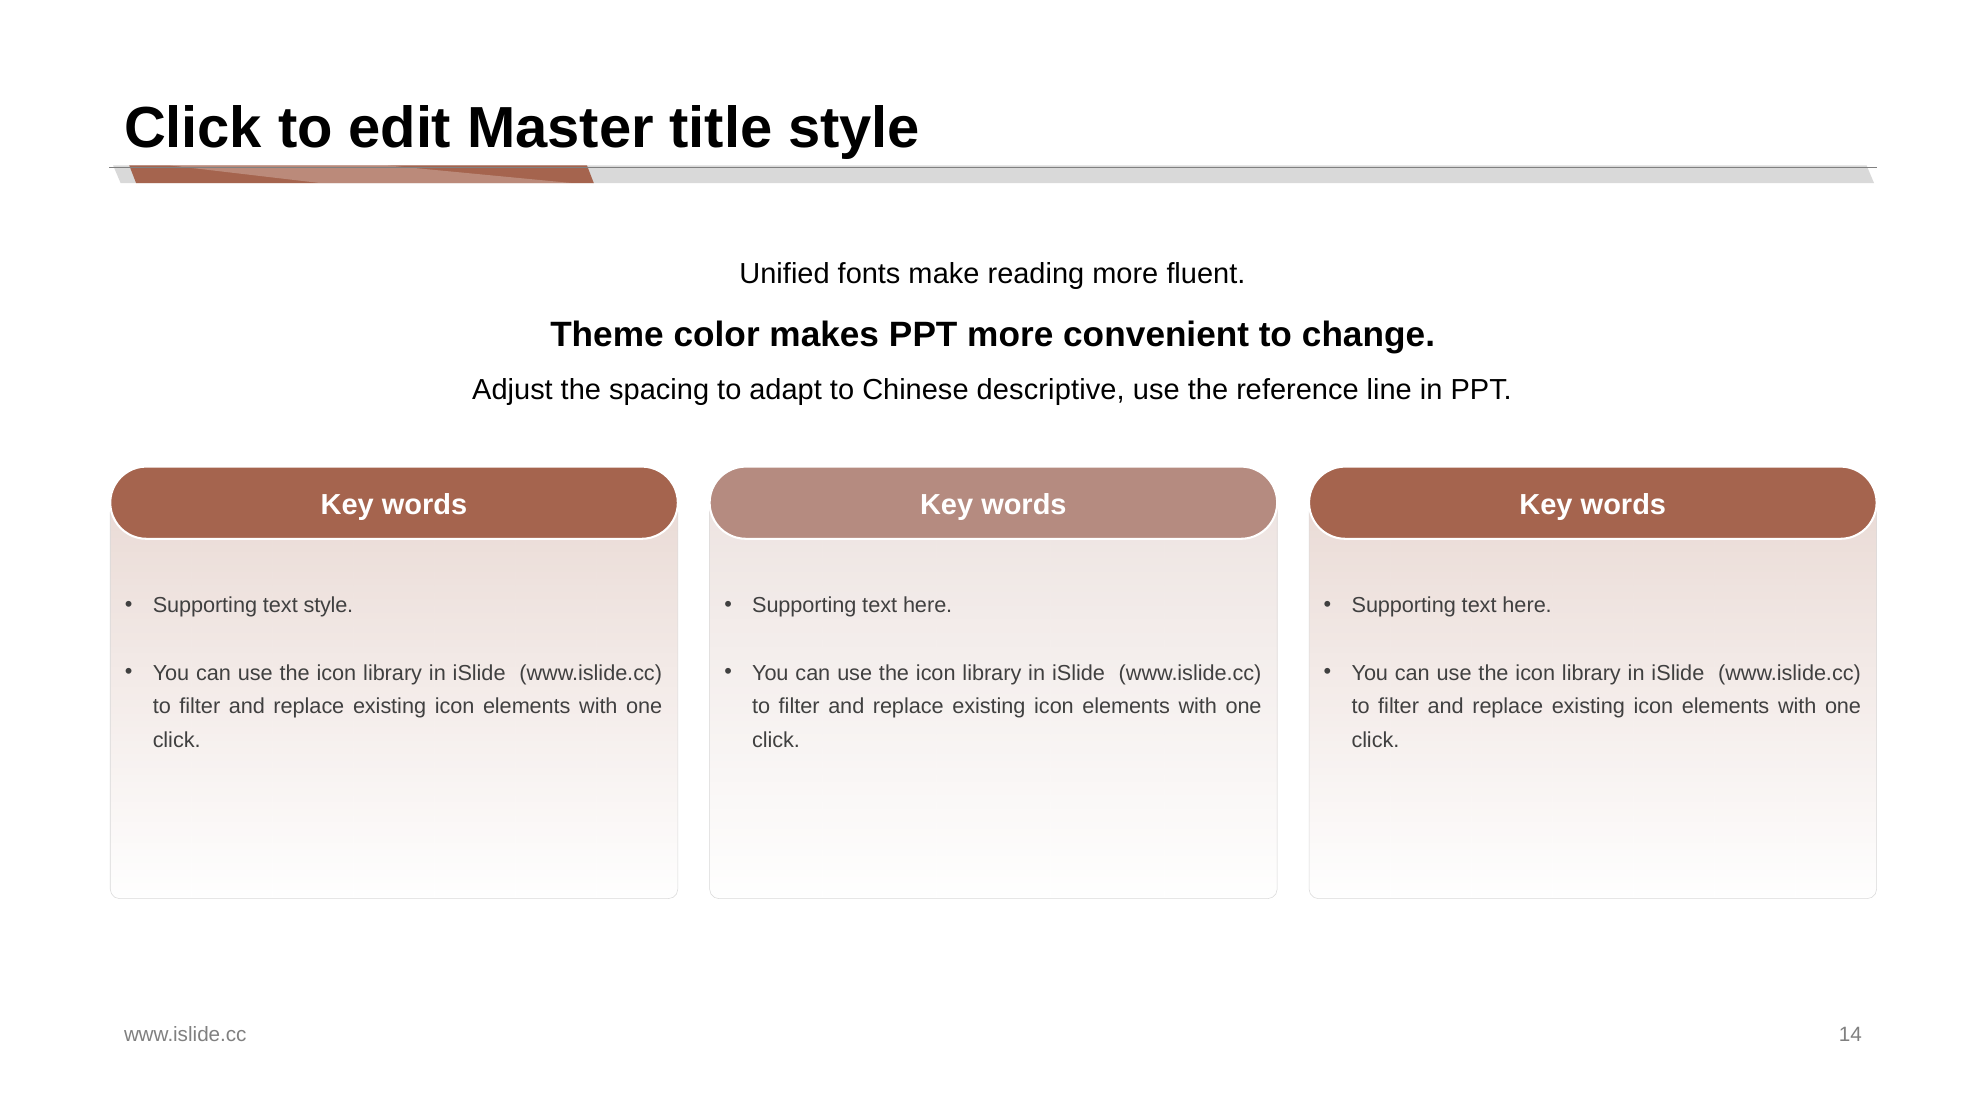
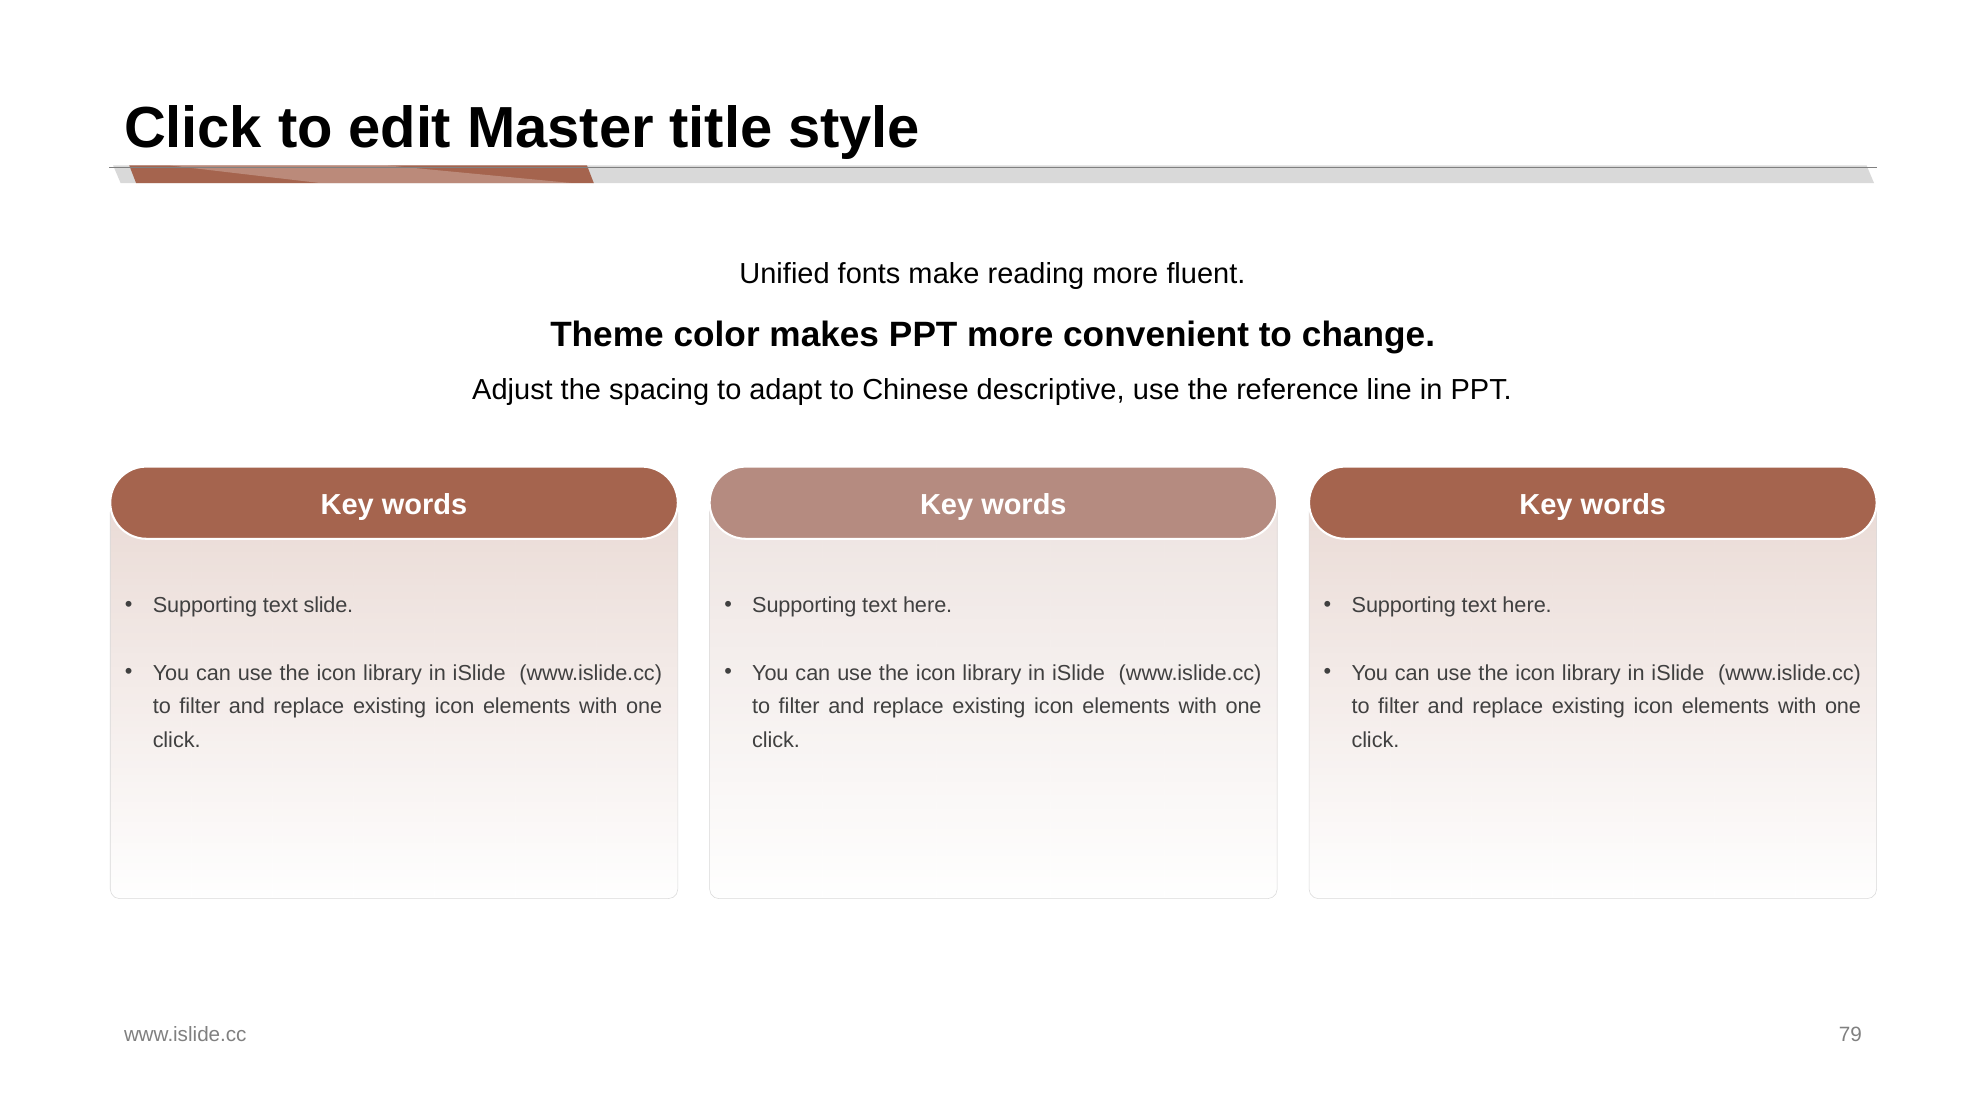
text style: style -> slide (328, 606)
14: 14 -> 79 (1850, 1035)
